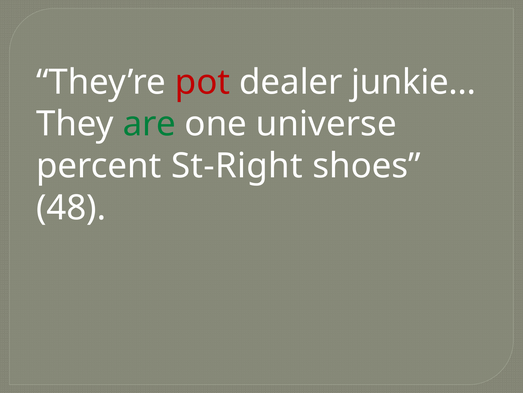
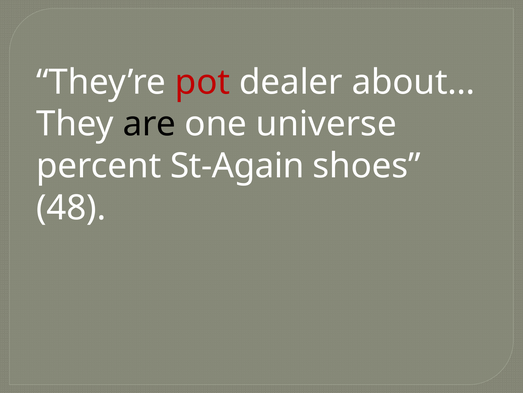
junkie…: junkie… -> about… (413, 82)
are colour: green -> black (149, 124)
St-Right: St-Right -> St-Again (237, 166)
